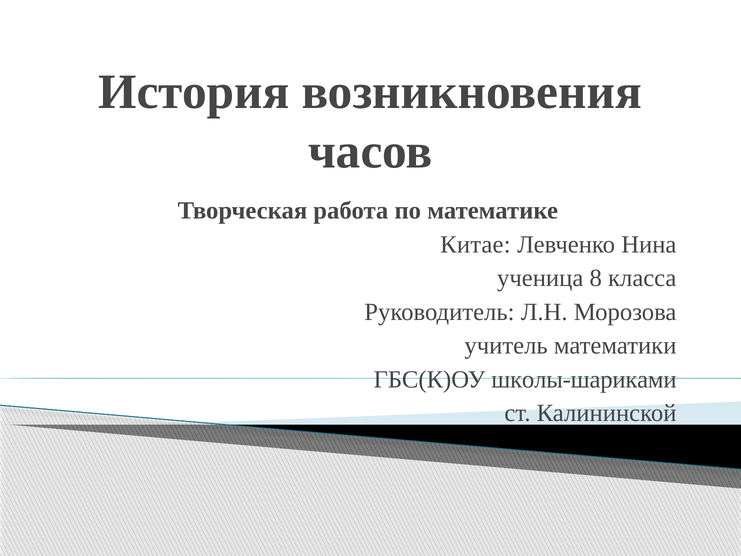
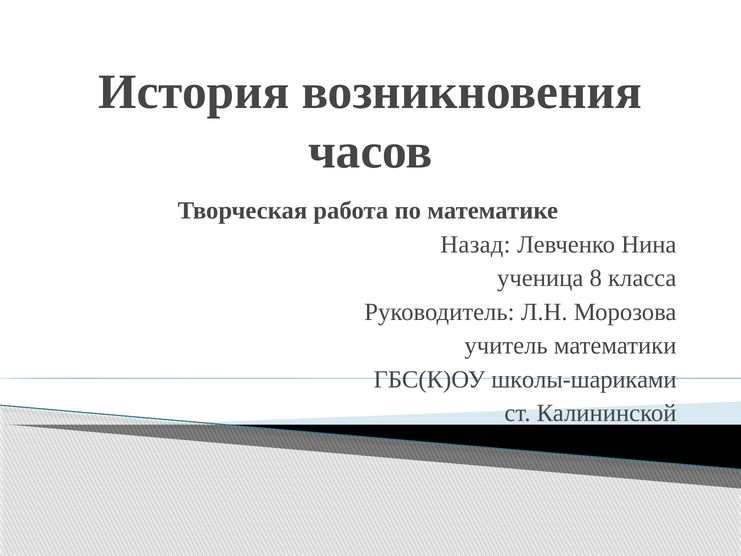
Китае: Китае -> Назад (475, 244)
